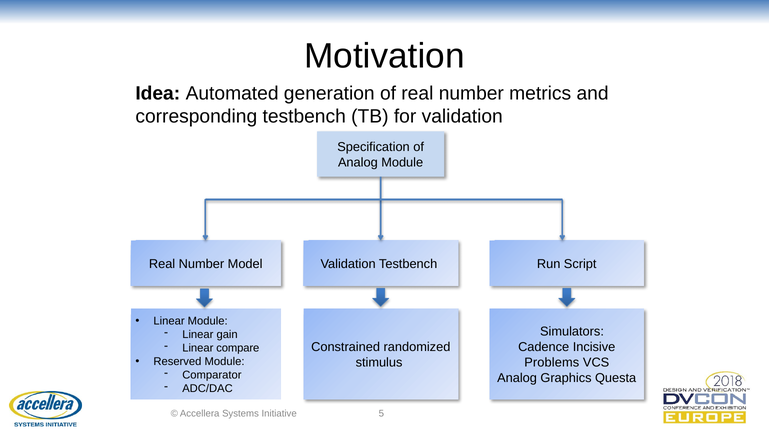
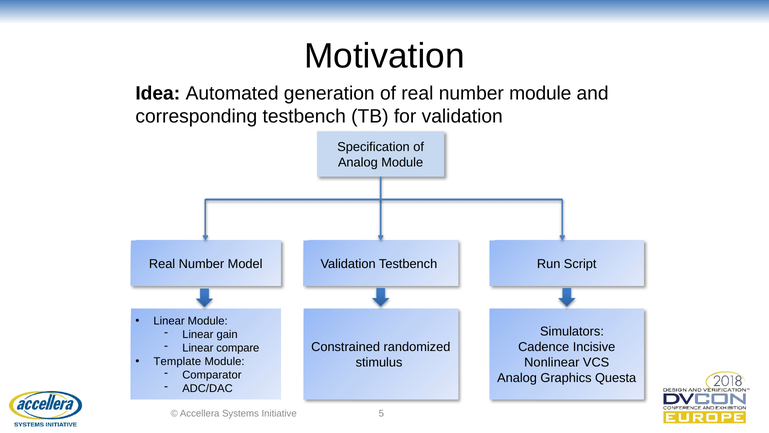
number metrics: metrics -> module (540, 93)
Reserved: Reserved -> Template (177, 361)
Problems: Problems -> Nonlinear (552, 362)
